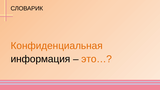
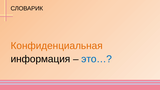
это… colour: orange -> blue (97, 59)
